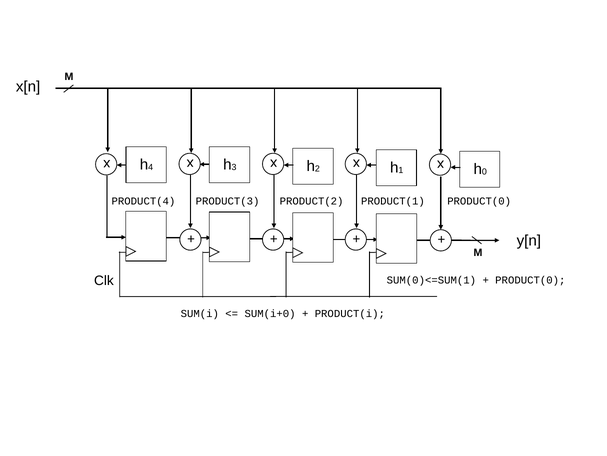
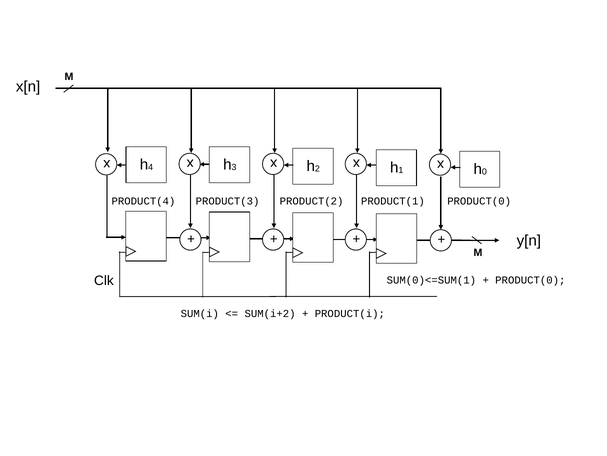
SUM(i+0: SUM(i+0 -> SUM(i+2 (270, 313)
